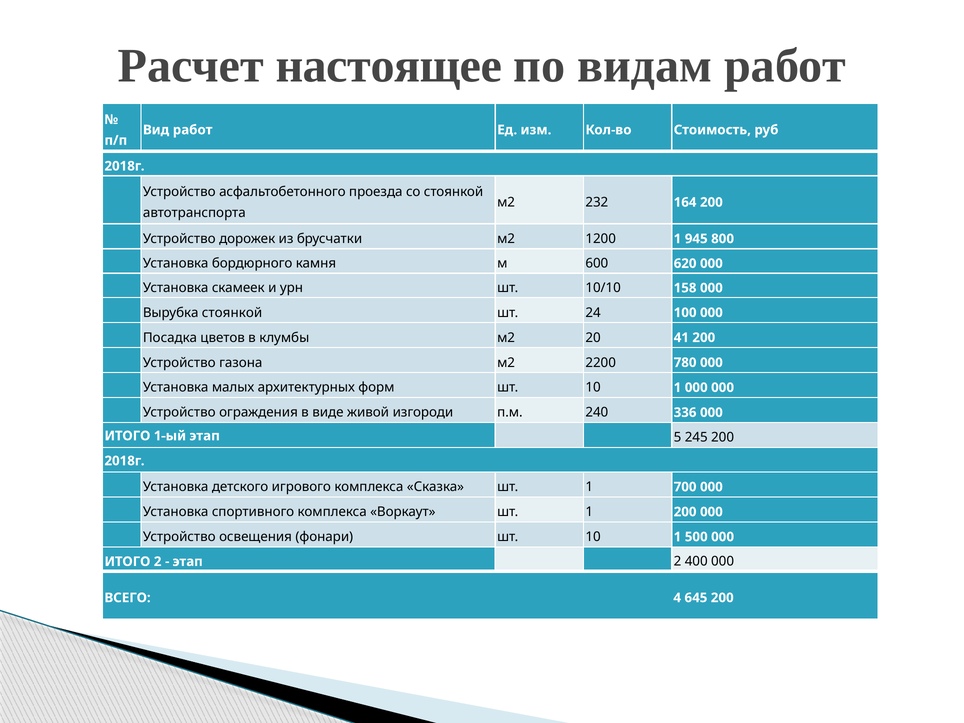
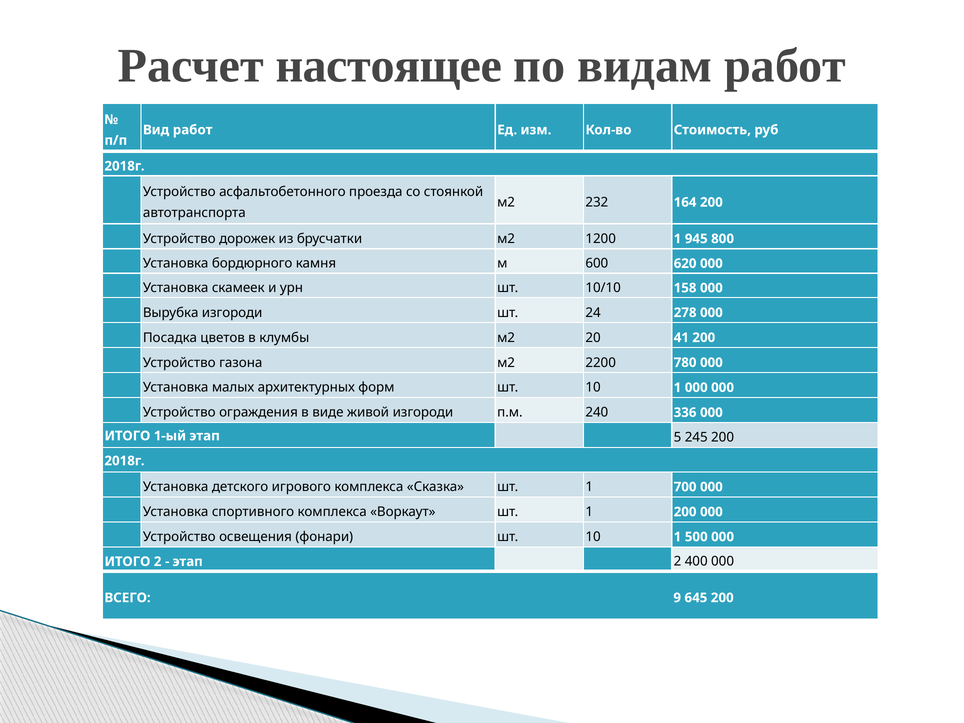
Вырубка стоянкой: стоянкой -> изгороди (232, 313)
100: 100 -> 278 (685, 313)
4: 4 -> 9 (677, 598)
